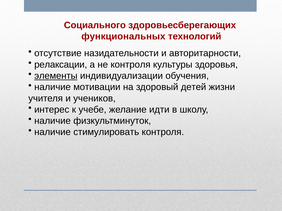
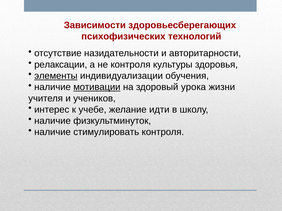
Социального: Социального -> Зависимости (95, 25)
функциональных: функциональных -> психофизических (123, 36)
мотивации underline: none -> present (97, 87)
детей: детей -> урока (193, 87)
